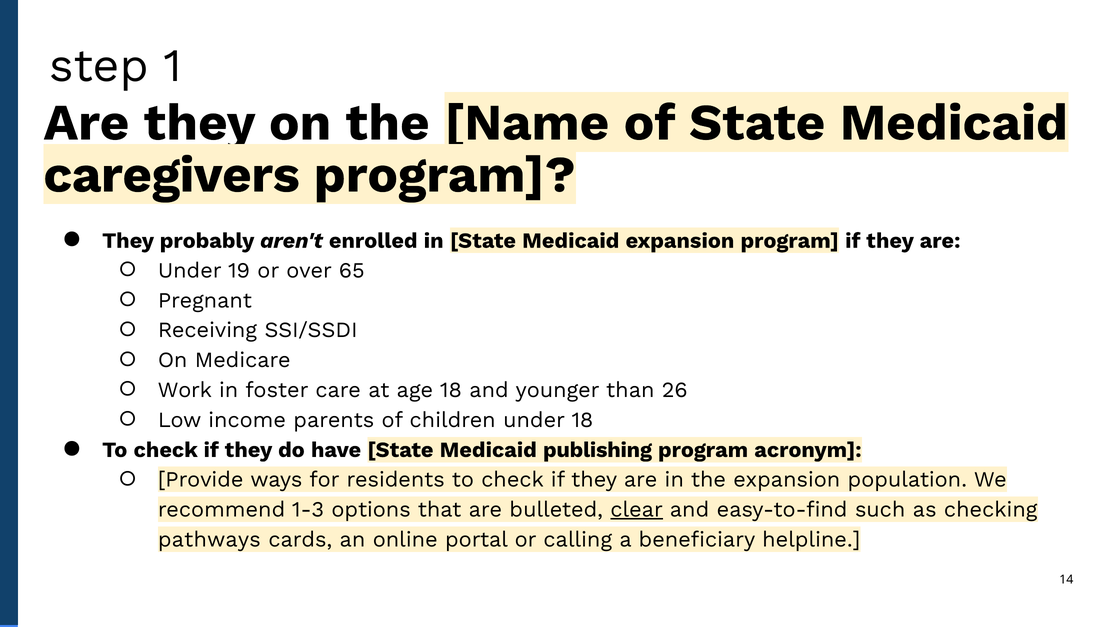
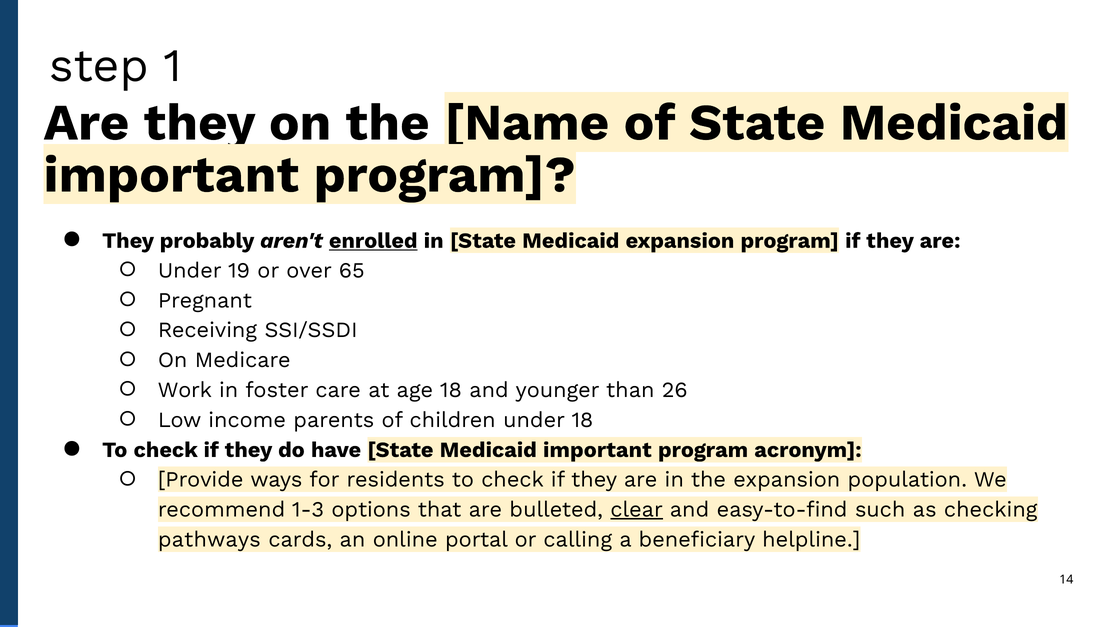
caregivers: caregivers -> important (171, 175)
enrolled underline: none -> present (373, 241)
have State Medicaid publishing: publishing -> important (597, 450)
